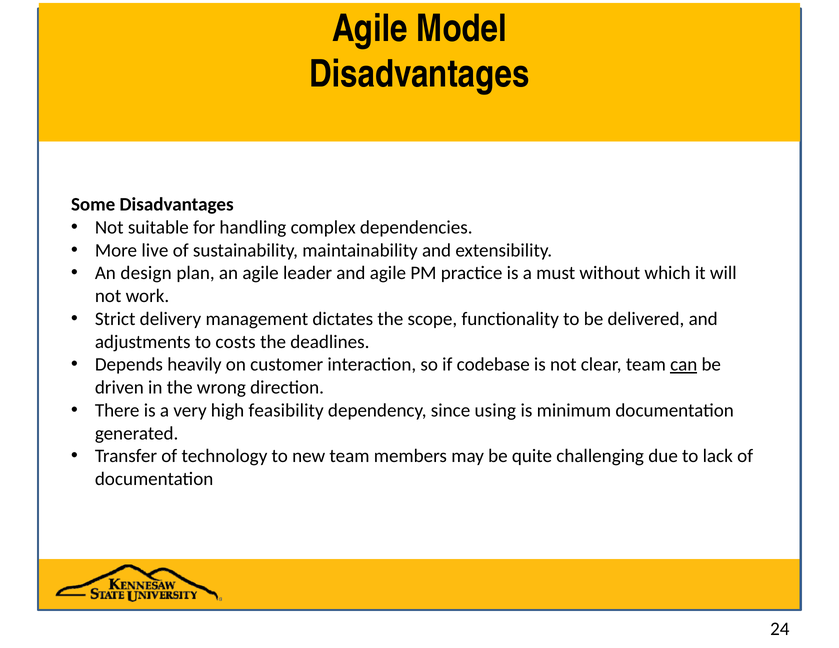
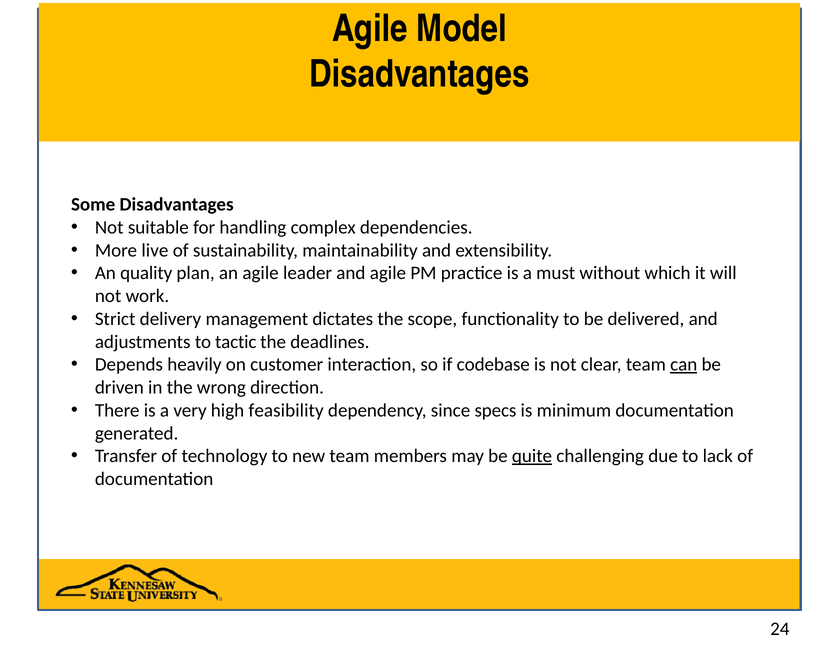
design: design -> quality (146, 273)
costs: costs -> tactic (236, 342)
using: using -> specs (495, 411)
quite underline: none -> present (532, 456)
